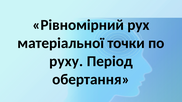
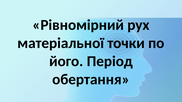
руху: руху -> його (66, 61)
